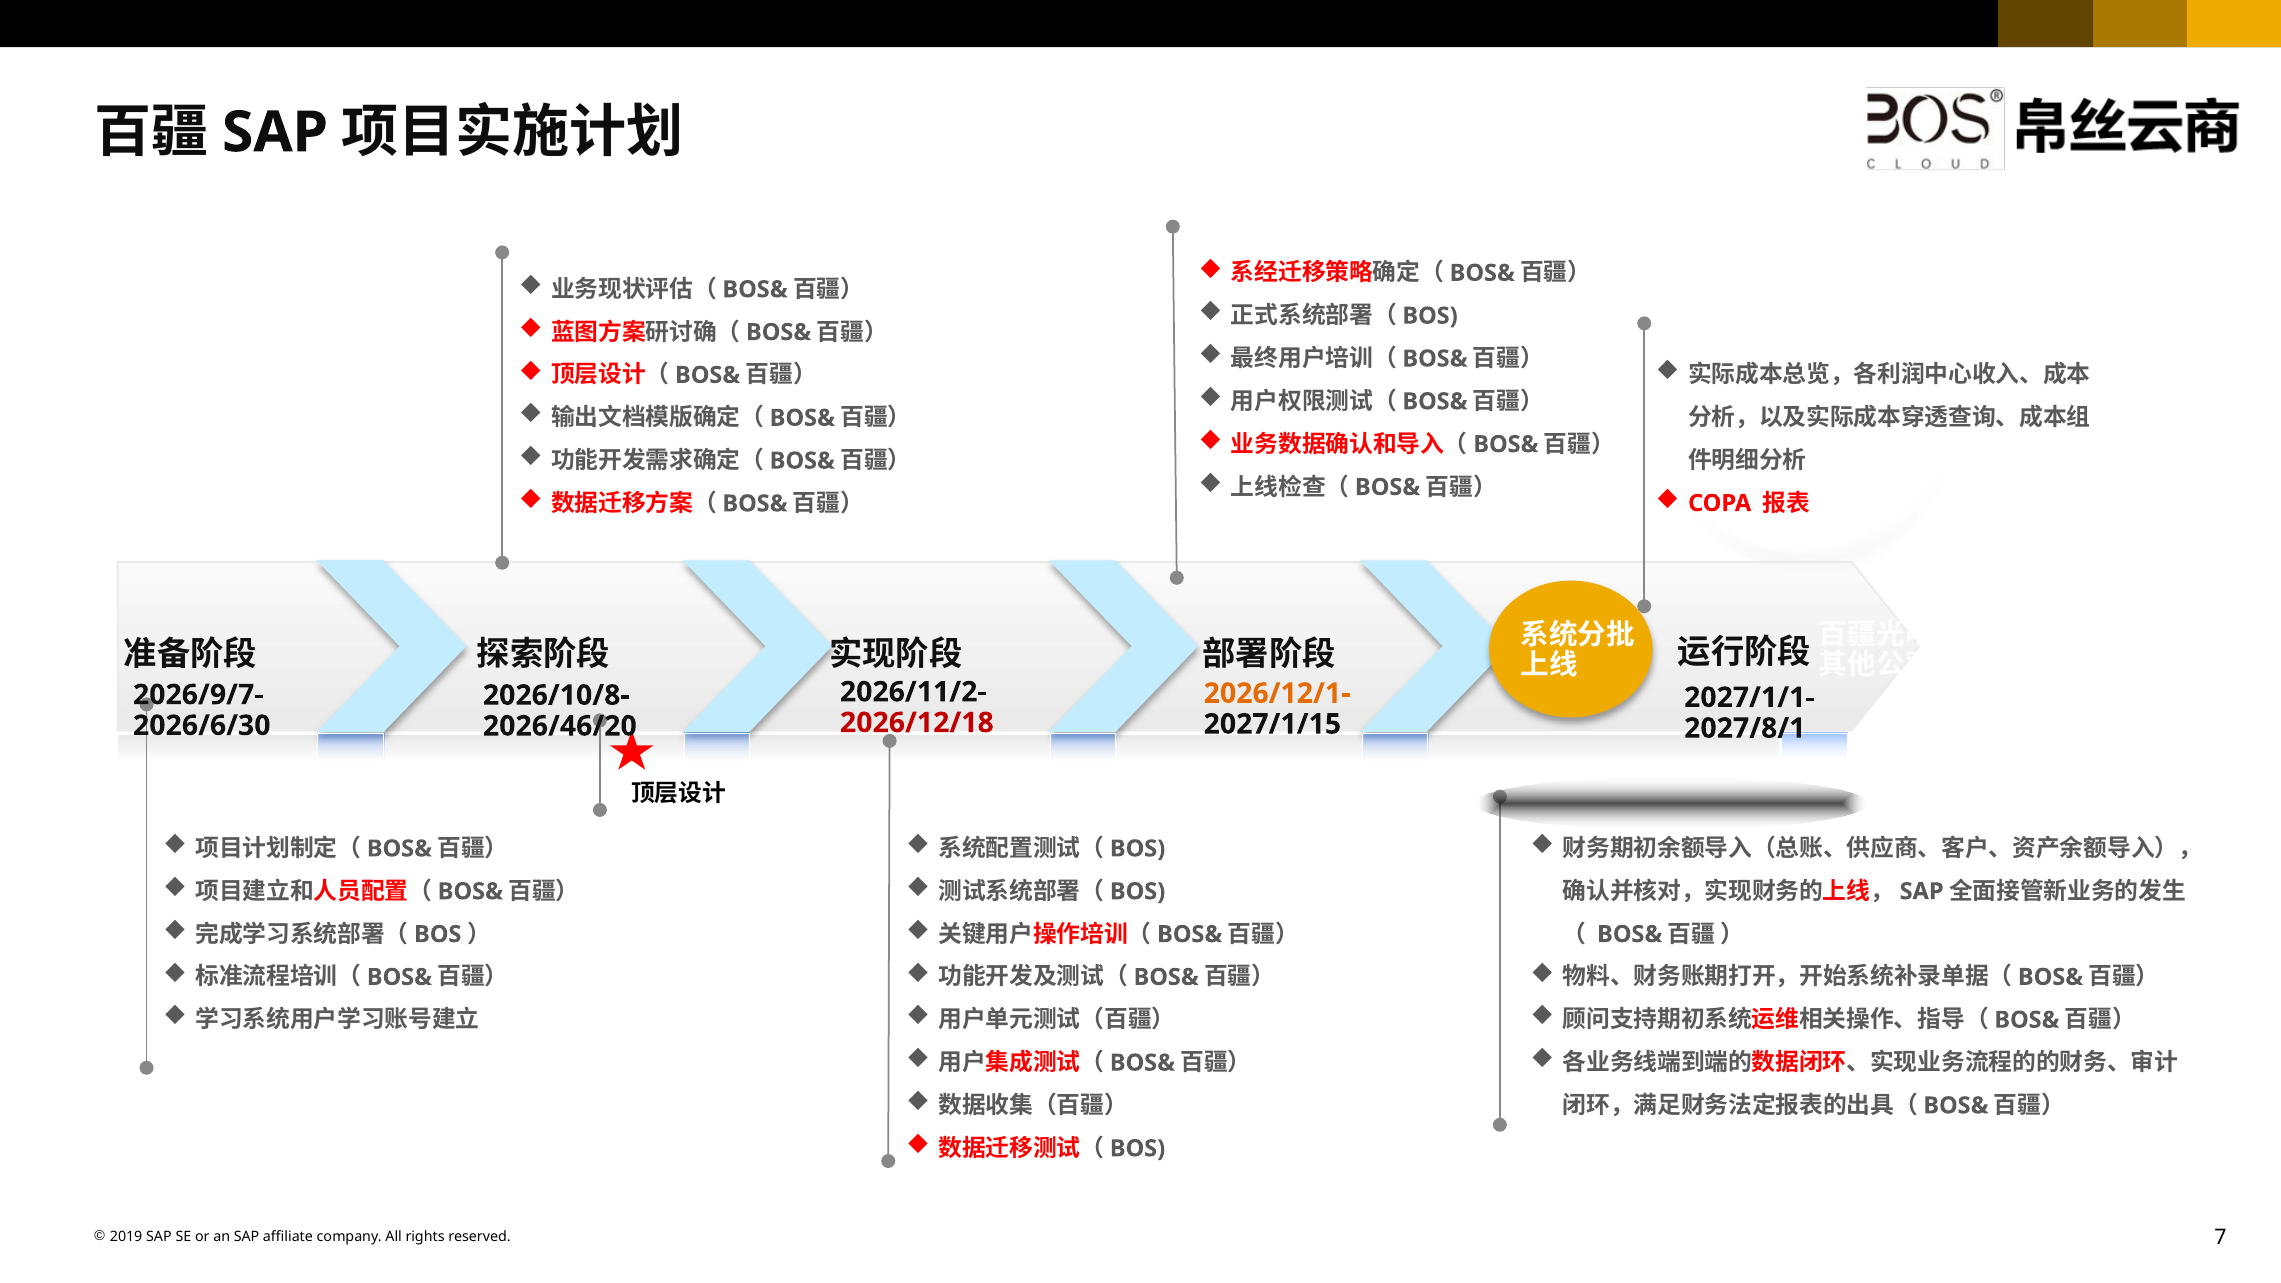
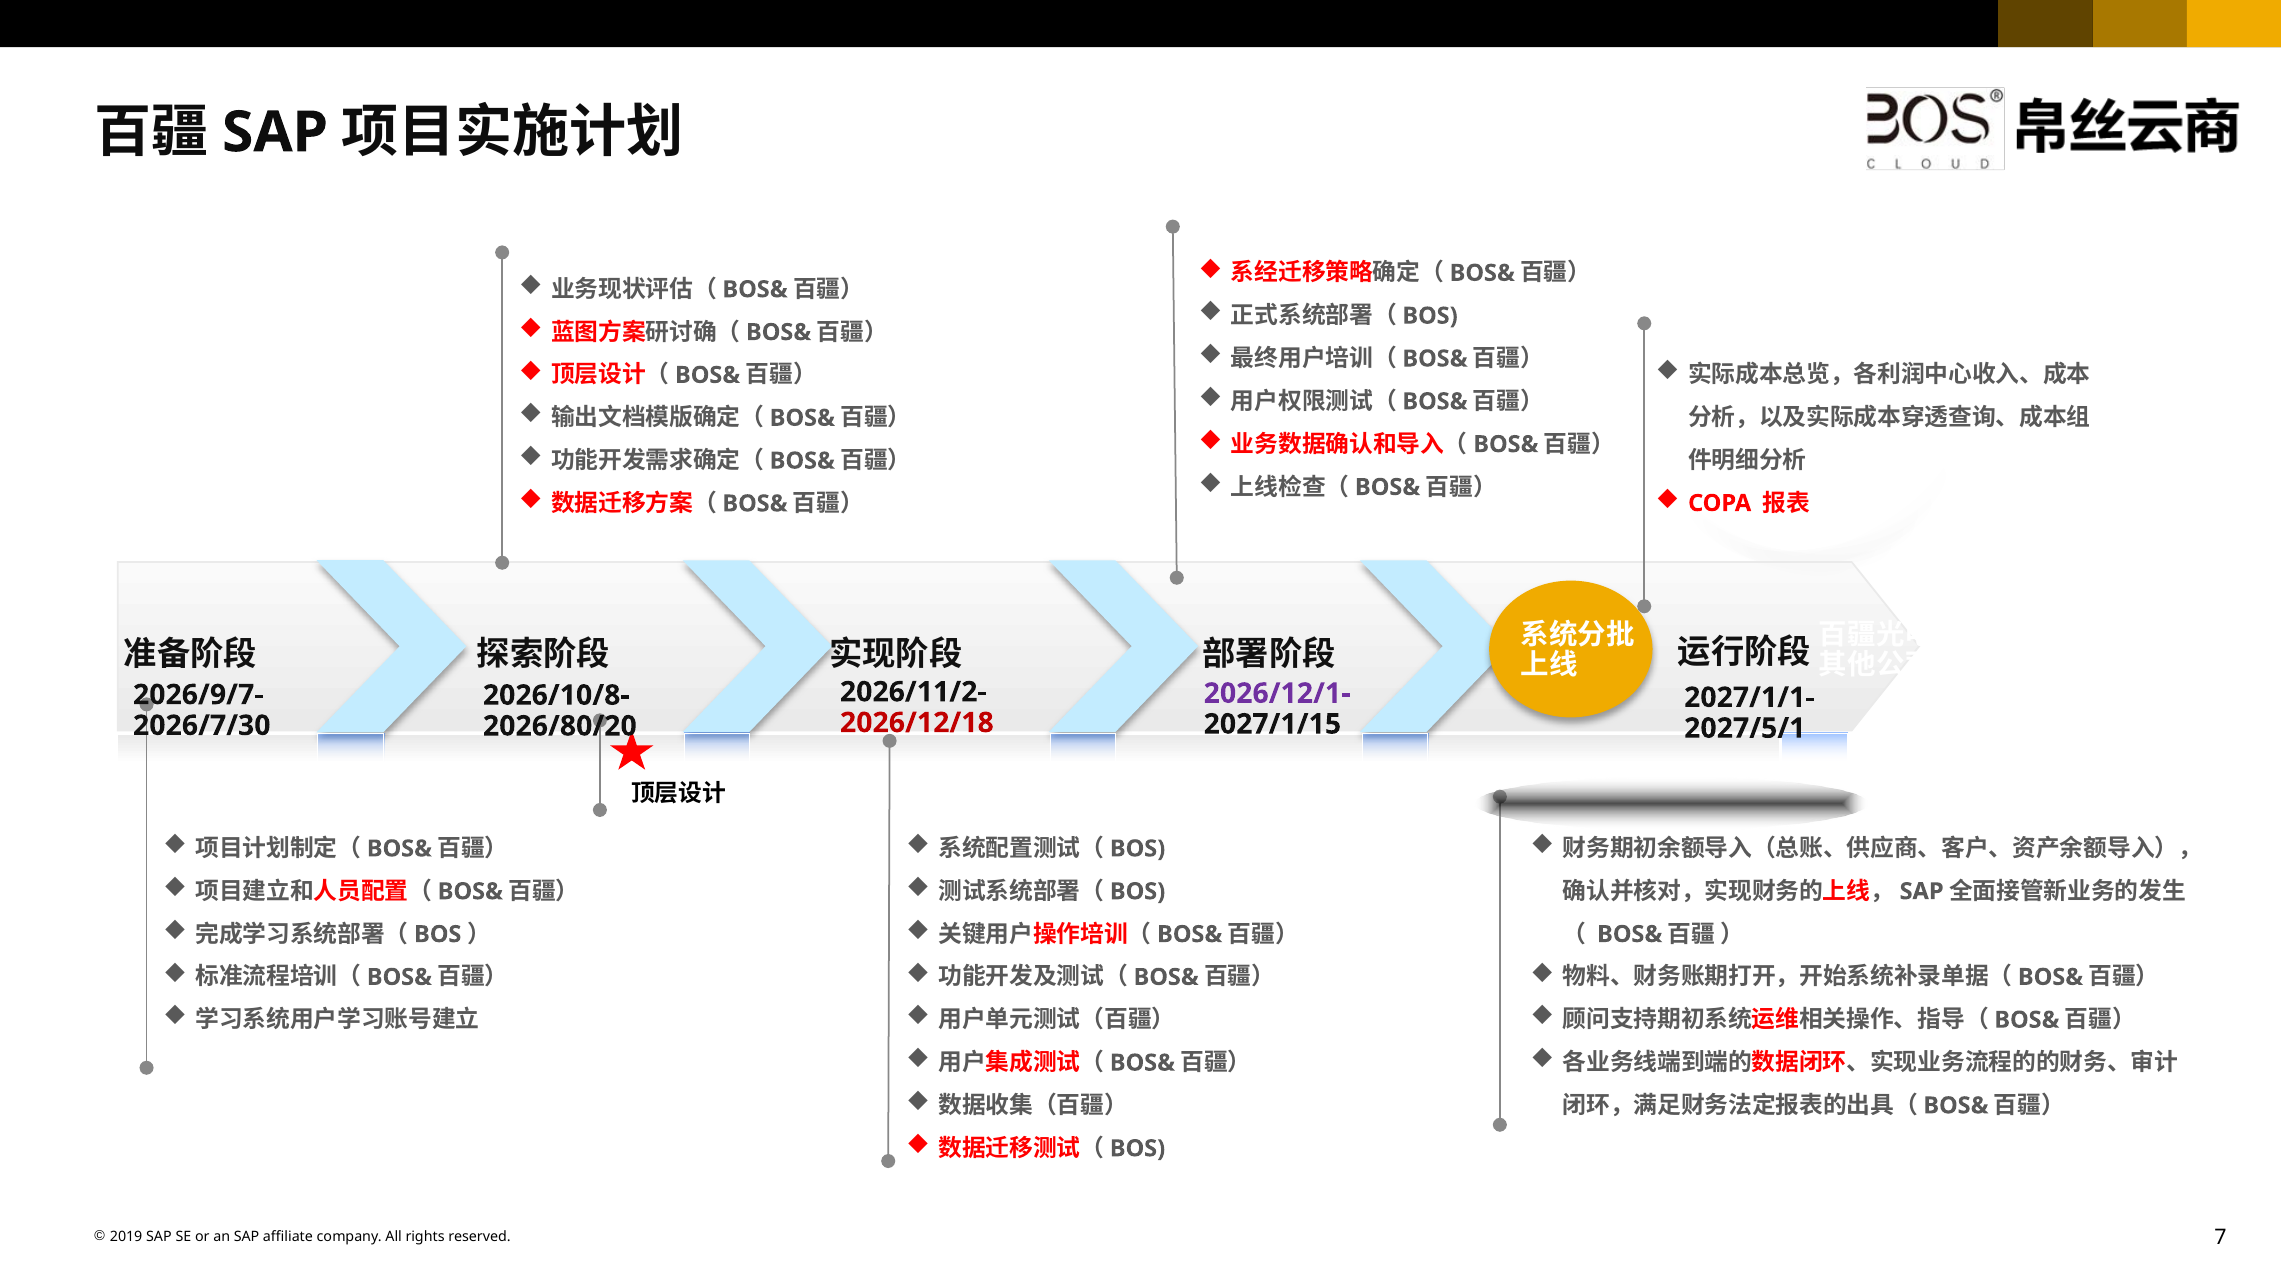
2026/12/1- colour: orange -> purple (1277, 693)
2026/6/30: 2026/6/30 -> 2026/7/30 (202, 726)
2026/46/20: 2026/46/20 -> 2026/80/20 (560, 726)
2027/8/1: 2027/8/1 -> 2027/5/1 (1745, 728)
